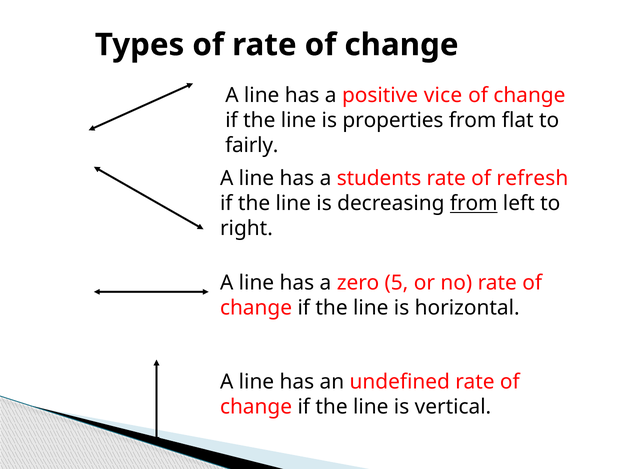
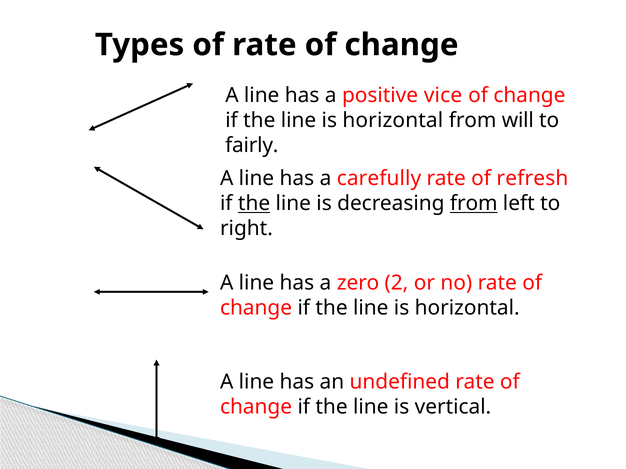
properties: properties -> horizontal (393, 120)
flat: flat -> will (518, 120)
students: students -> carefully (379, 179)
the underline: none -> present (254, 204)
5: 5 -> 2 (396, 283)
